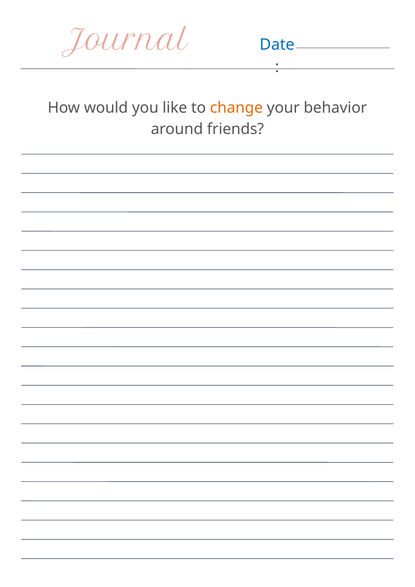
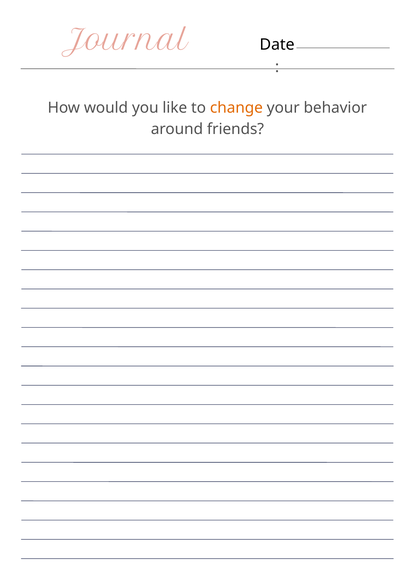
Date colour: blue -> black (277, 45)
